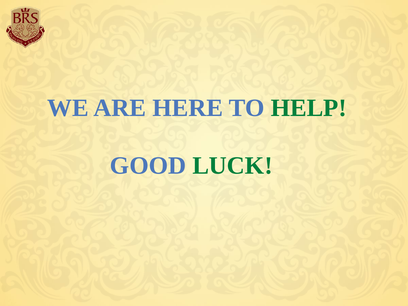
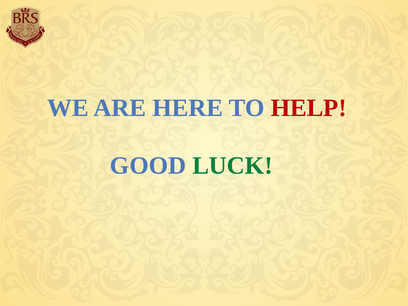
HELP colour: green -> red (309, 108)
